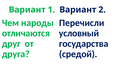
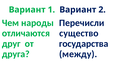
условный: условный -> существо (79, 33)
средой: средой -> между (78, 54)
